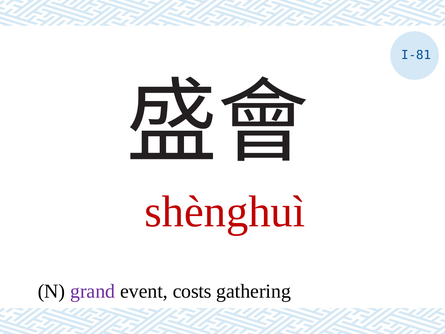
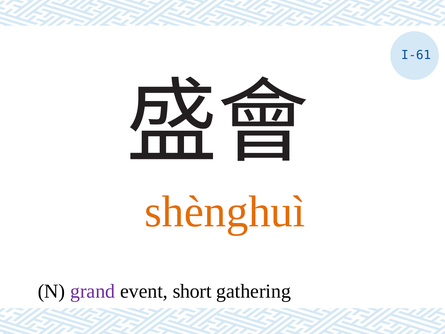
I-81: I-81 -> I-61 (416, 55)
shènghuì colour: red -> orange (225, 212)
costs: costs -> short (192, 291)
